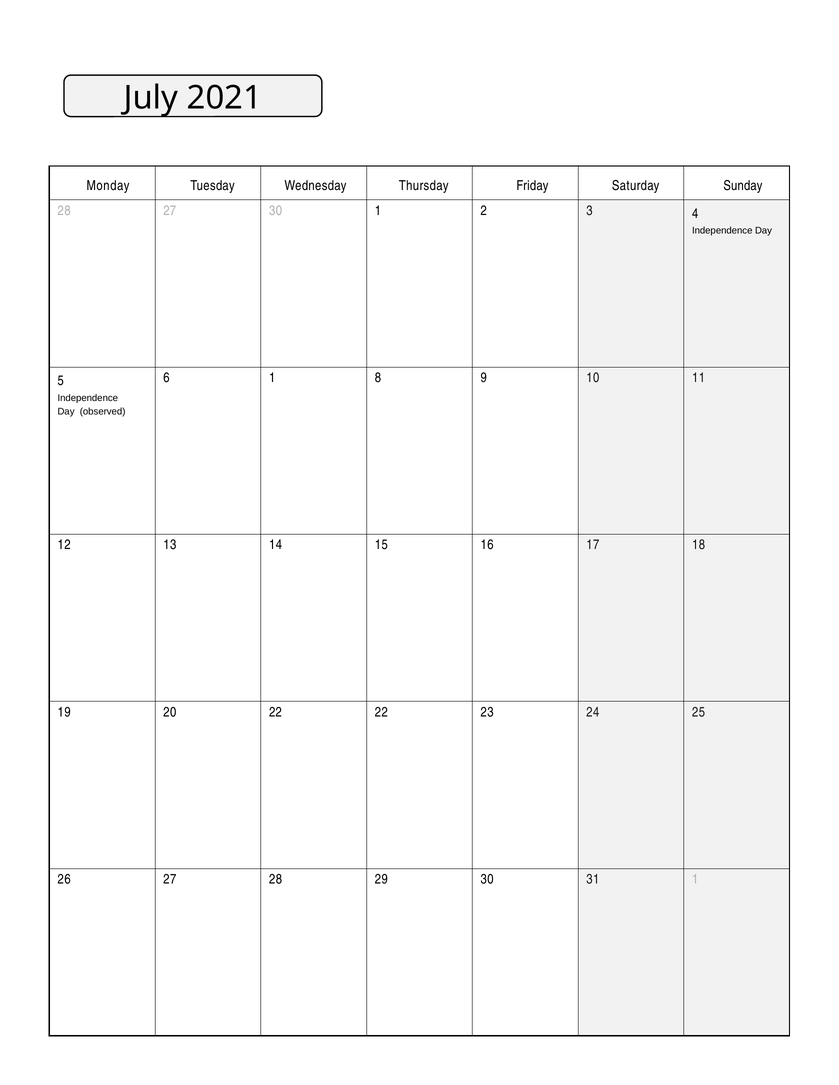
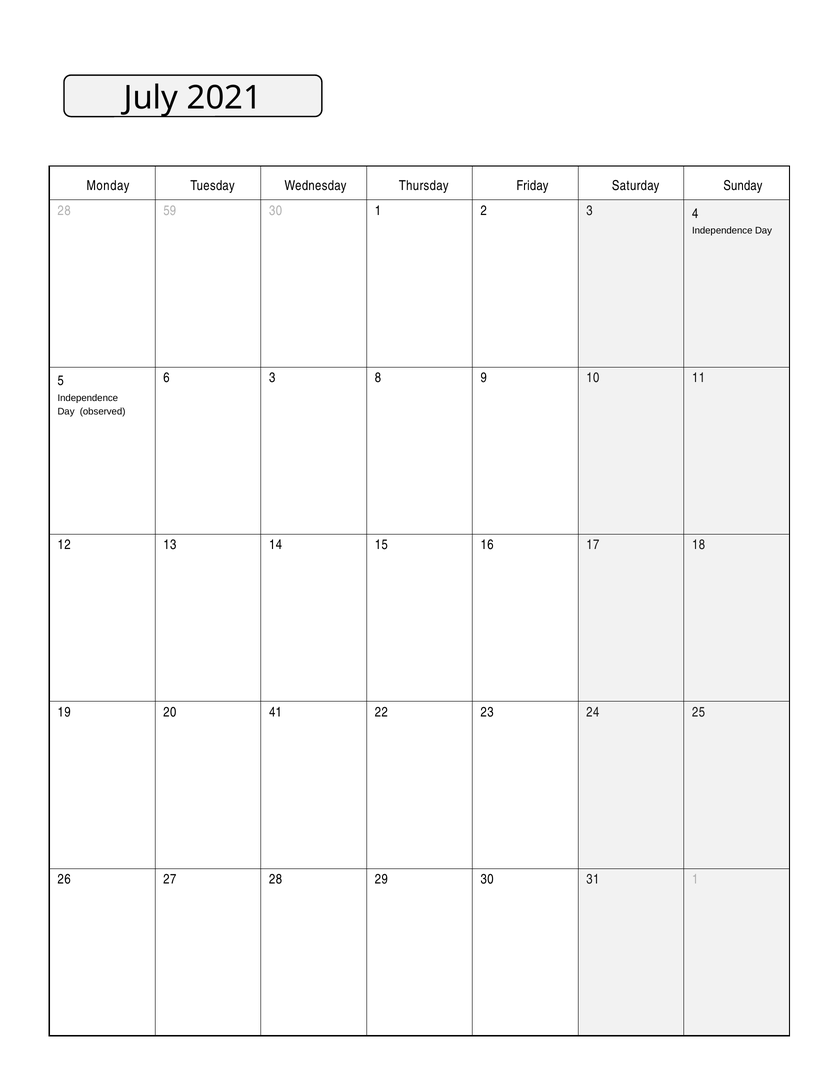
28 27: 27 -> 59 (170, 211)
6 1: 1 -> 3 (272, 378)
20 22: 22 -> 41 (276, 712)
